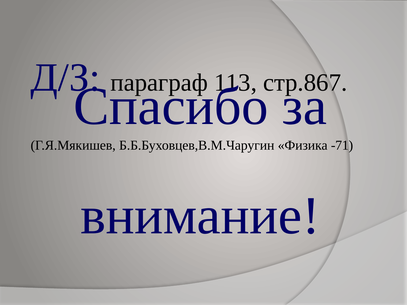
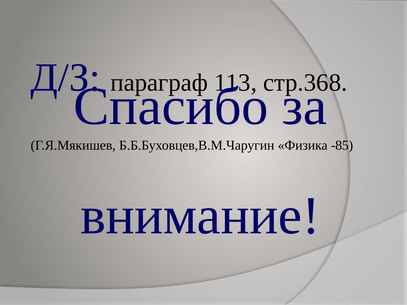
стр.867: стр.867 -> стр.368 (305, 83)
-71: -71 -> -85 (342, 145)
